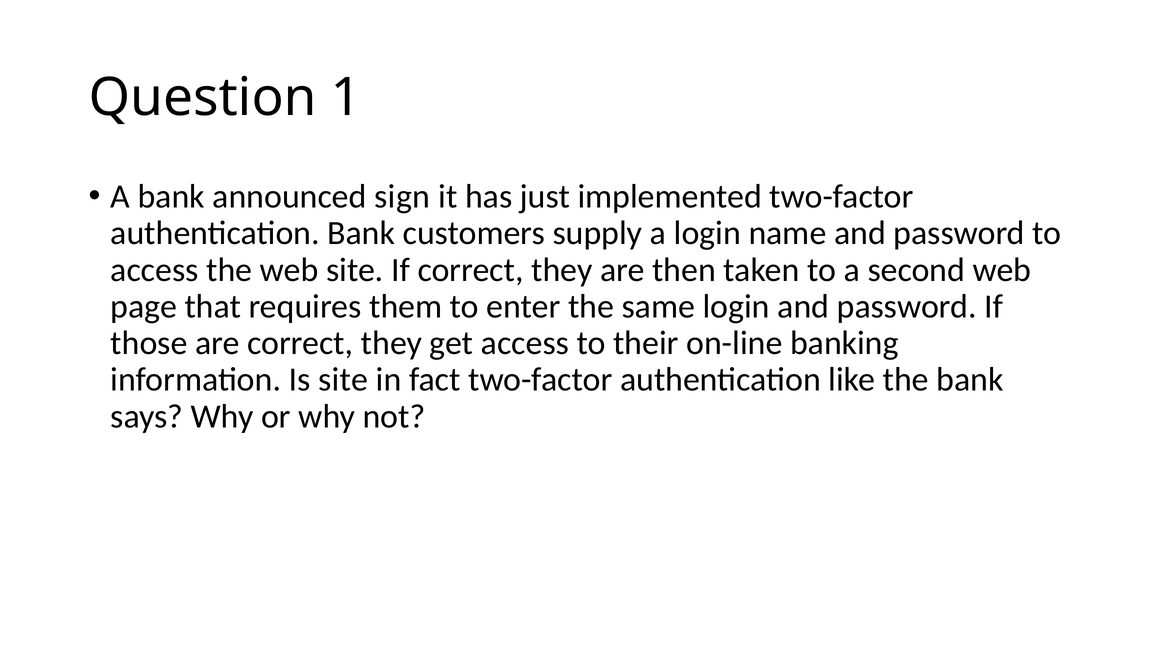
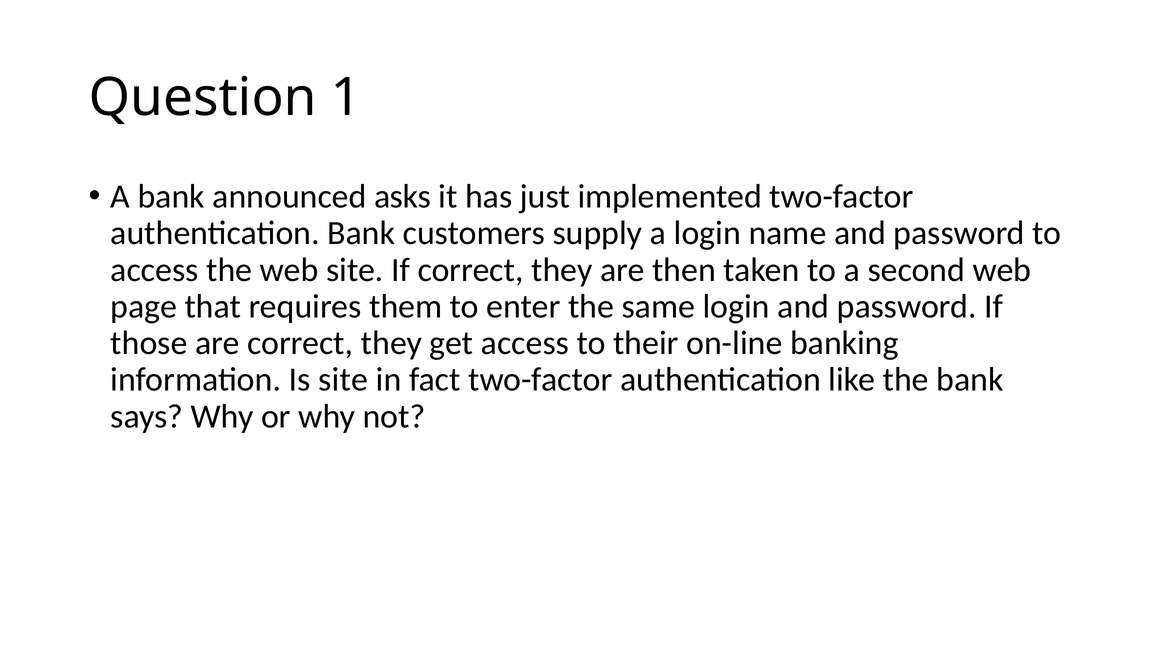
sign: sign -> asks (403, 197)
